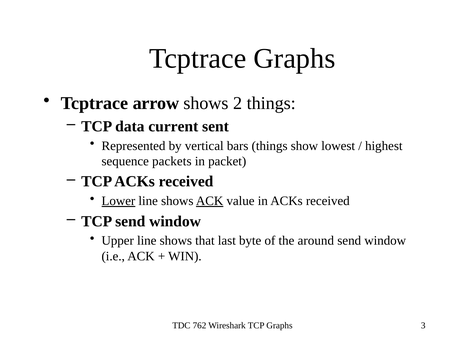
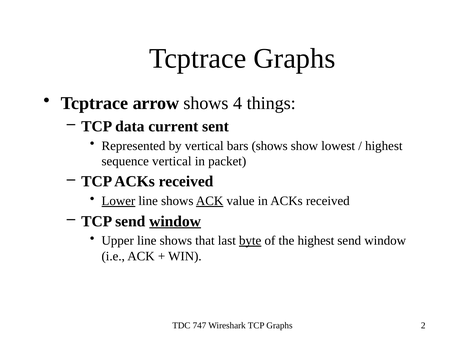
2: 2 -> 4 (238, 104)
bars things: things -> shows (270, 146)
sequence packets: packets -> vertical (172, 162)
window underline: none -> present (175, 222)
byte underline: none -> present (250, 241)
the around: around -> highest (316, 241)
762: 762 -> 747 (200, 326)
3: 3 -> 2 (423, 326)
